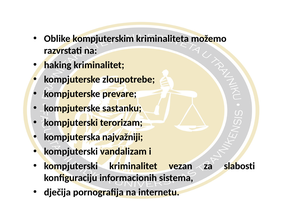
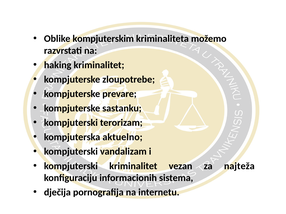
najvažniji: najvažniji -> aktuelno (122, 137)
slabosti: slabosti -> najteža (239, 166)
